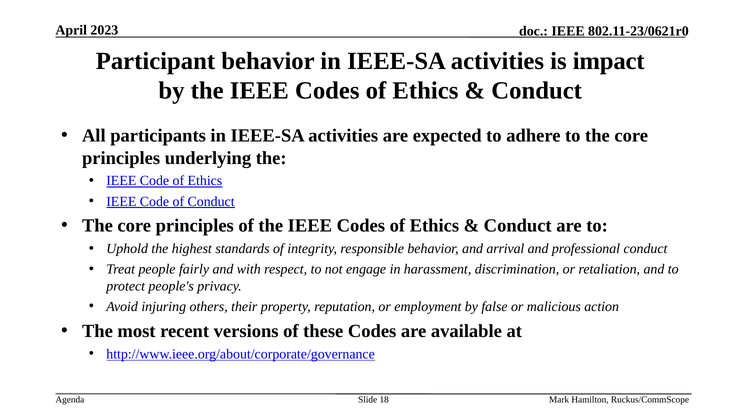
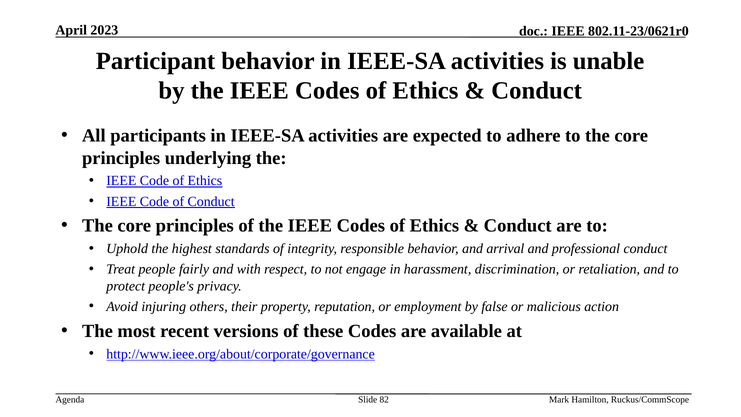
impact: impact -> unable (609, 61)
18: 18 -> 82 (384, 400)
